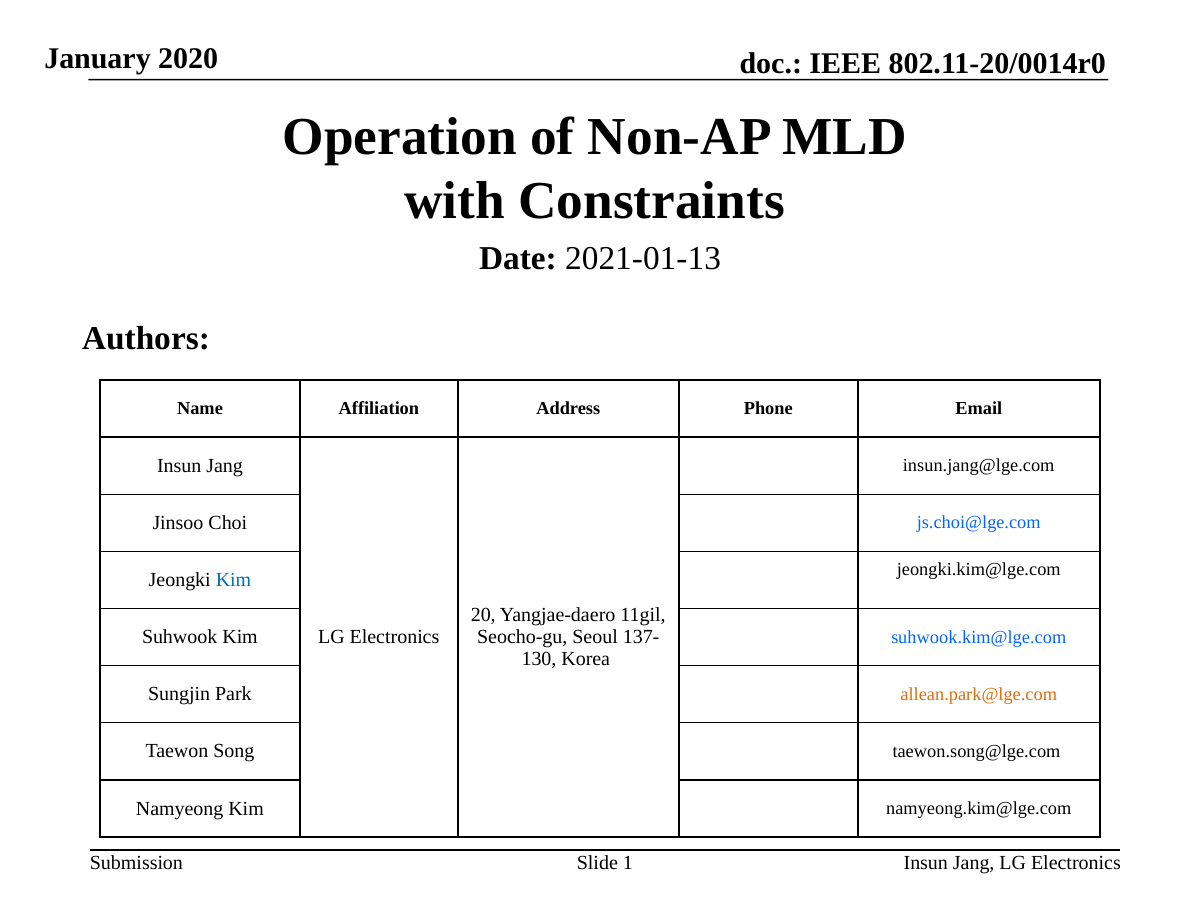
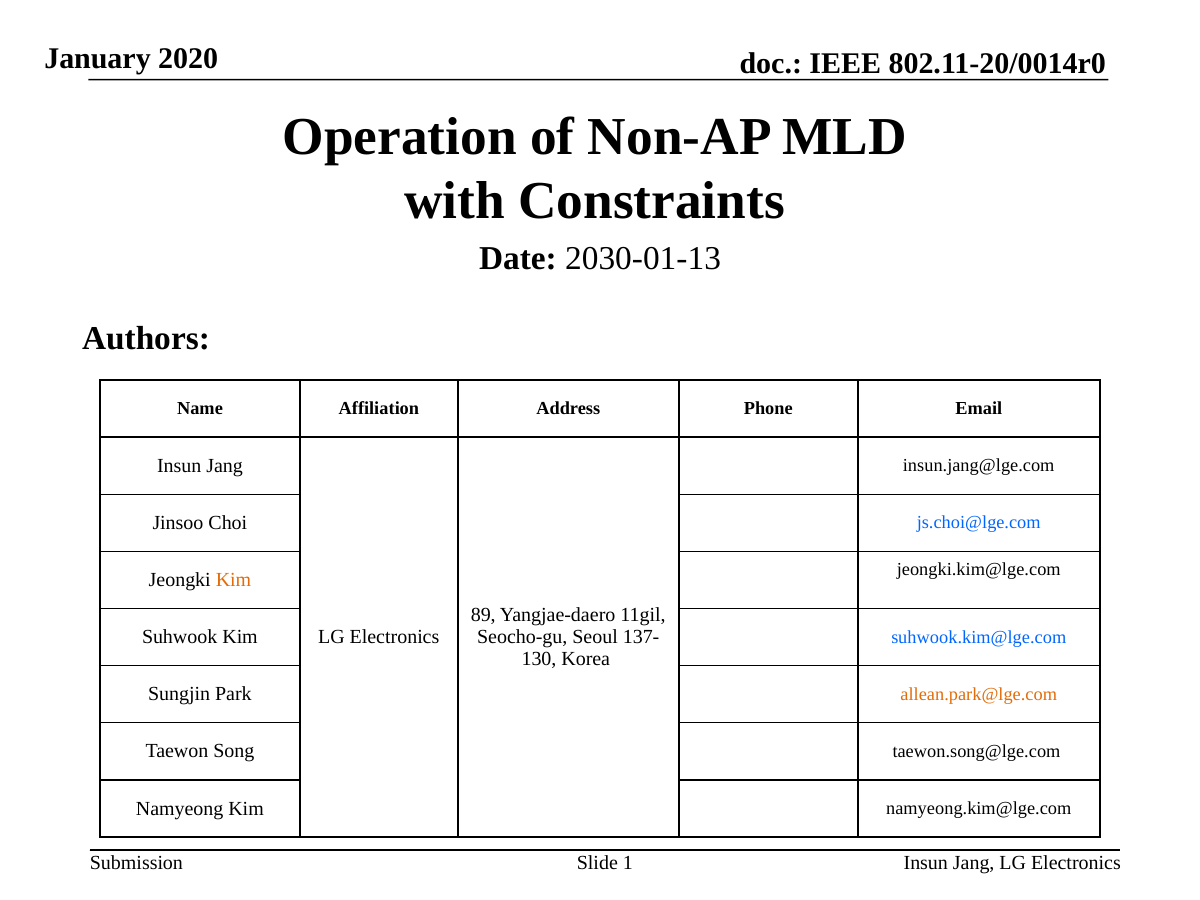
2021-01-13: 2021-01-13 -> 2030-01-13 (643, 258)
Kim colour: blue -> orange (234, 580)
20: 20 -> 89 (483, 615)
